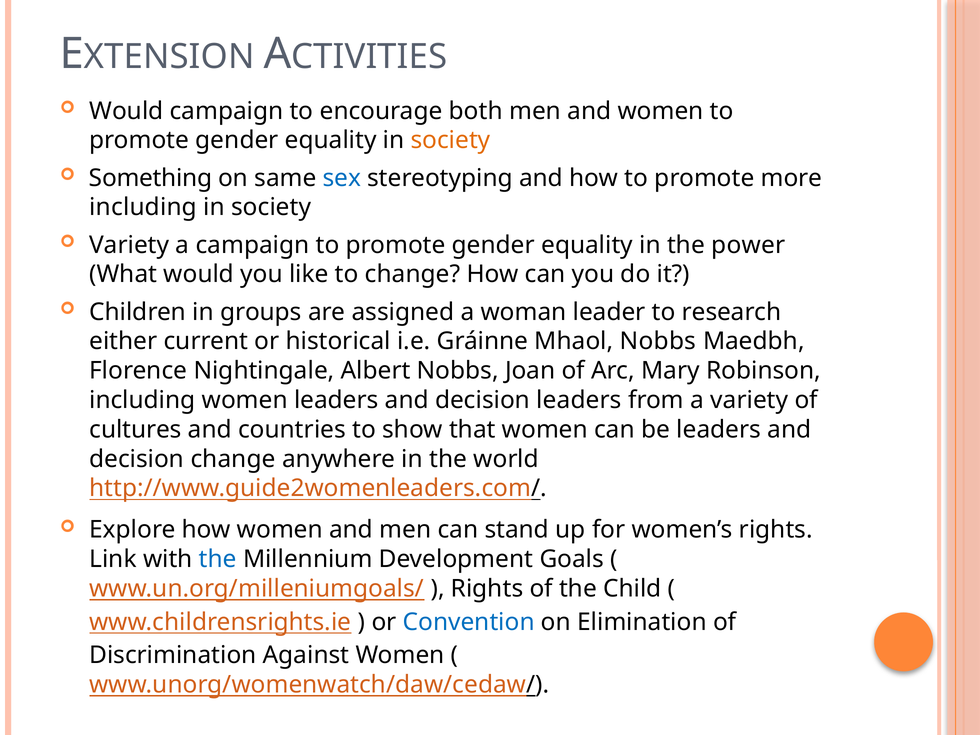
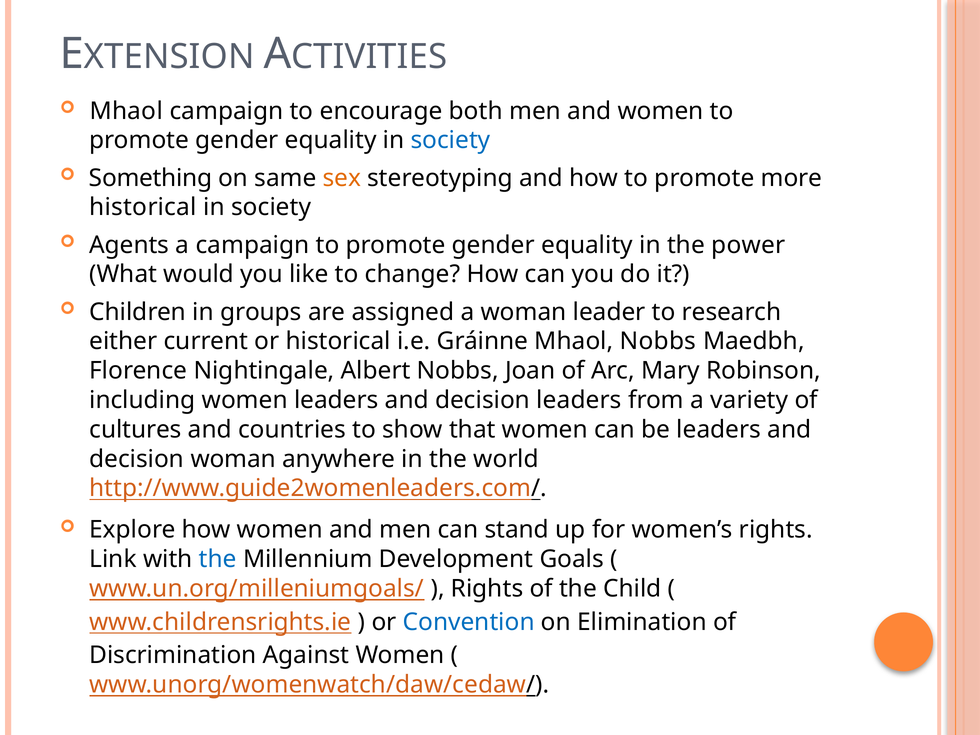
Would: Would -> Mhaol (126, 111)
society colour: orange -> blue (451, 140)
sex colour: blue -> orange (342, 178)
including: including -> historical (143, 207)
Variety: Variety -> Agents (129, 245)
decision change: change -> woman (233, 459)
